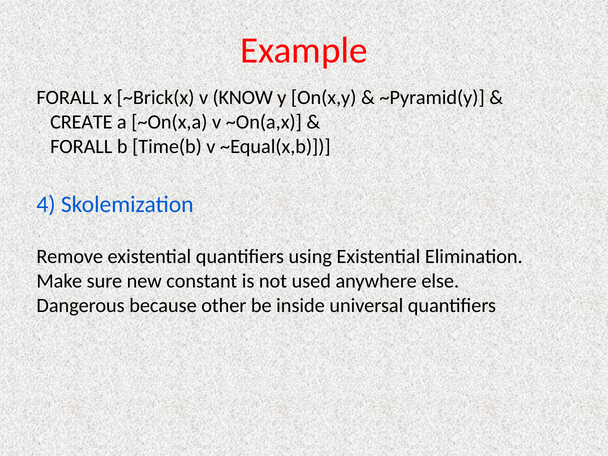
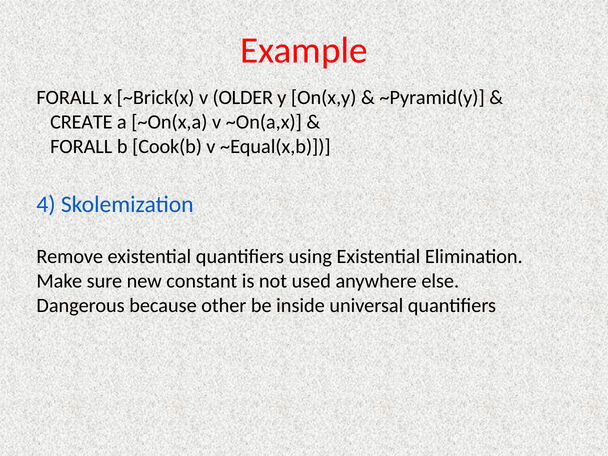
KNOW: KNOW -> OLDER (243, 98)
Time(b: Time(b -> Cook(b (167, 146)
